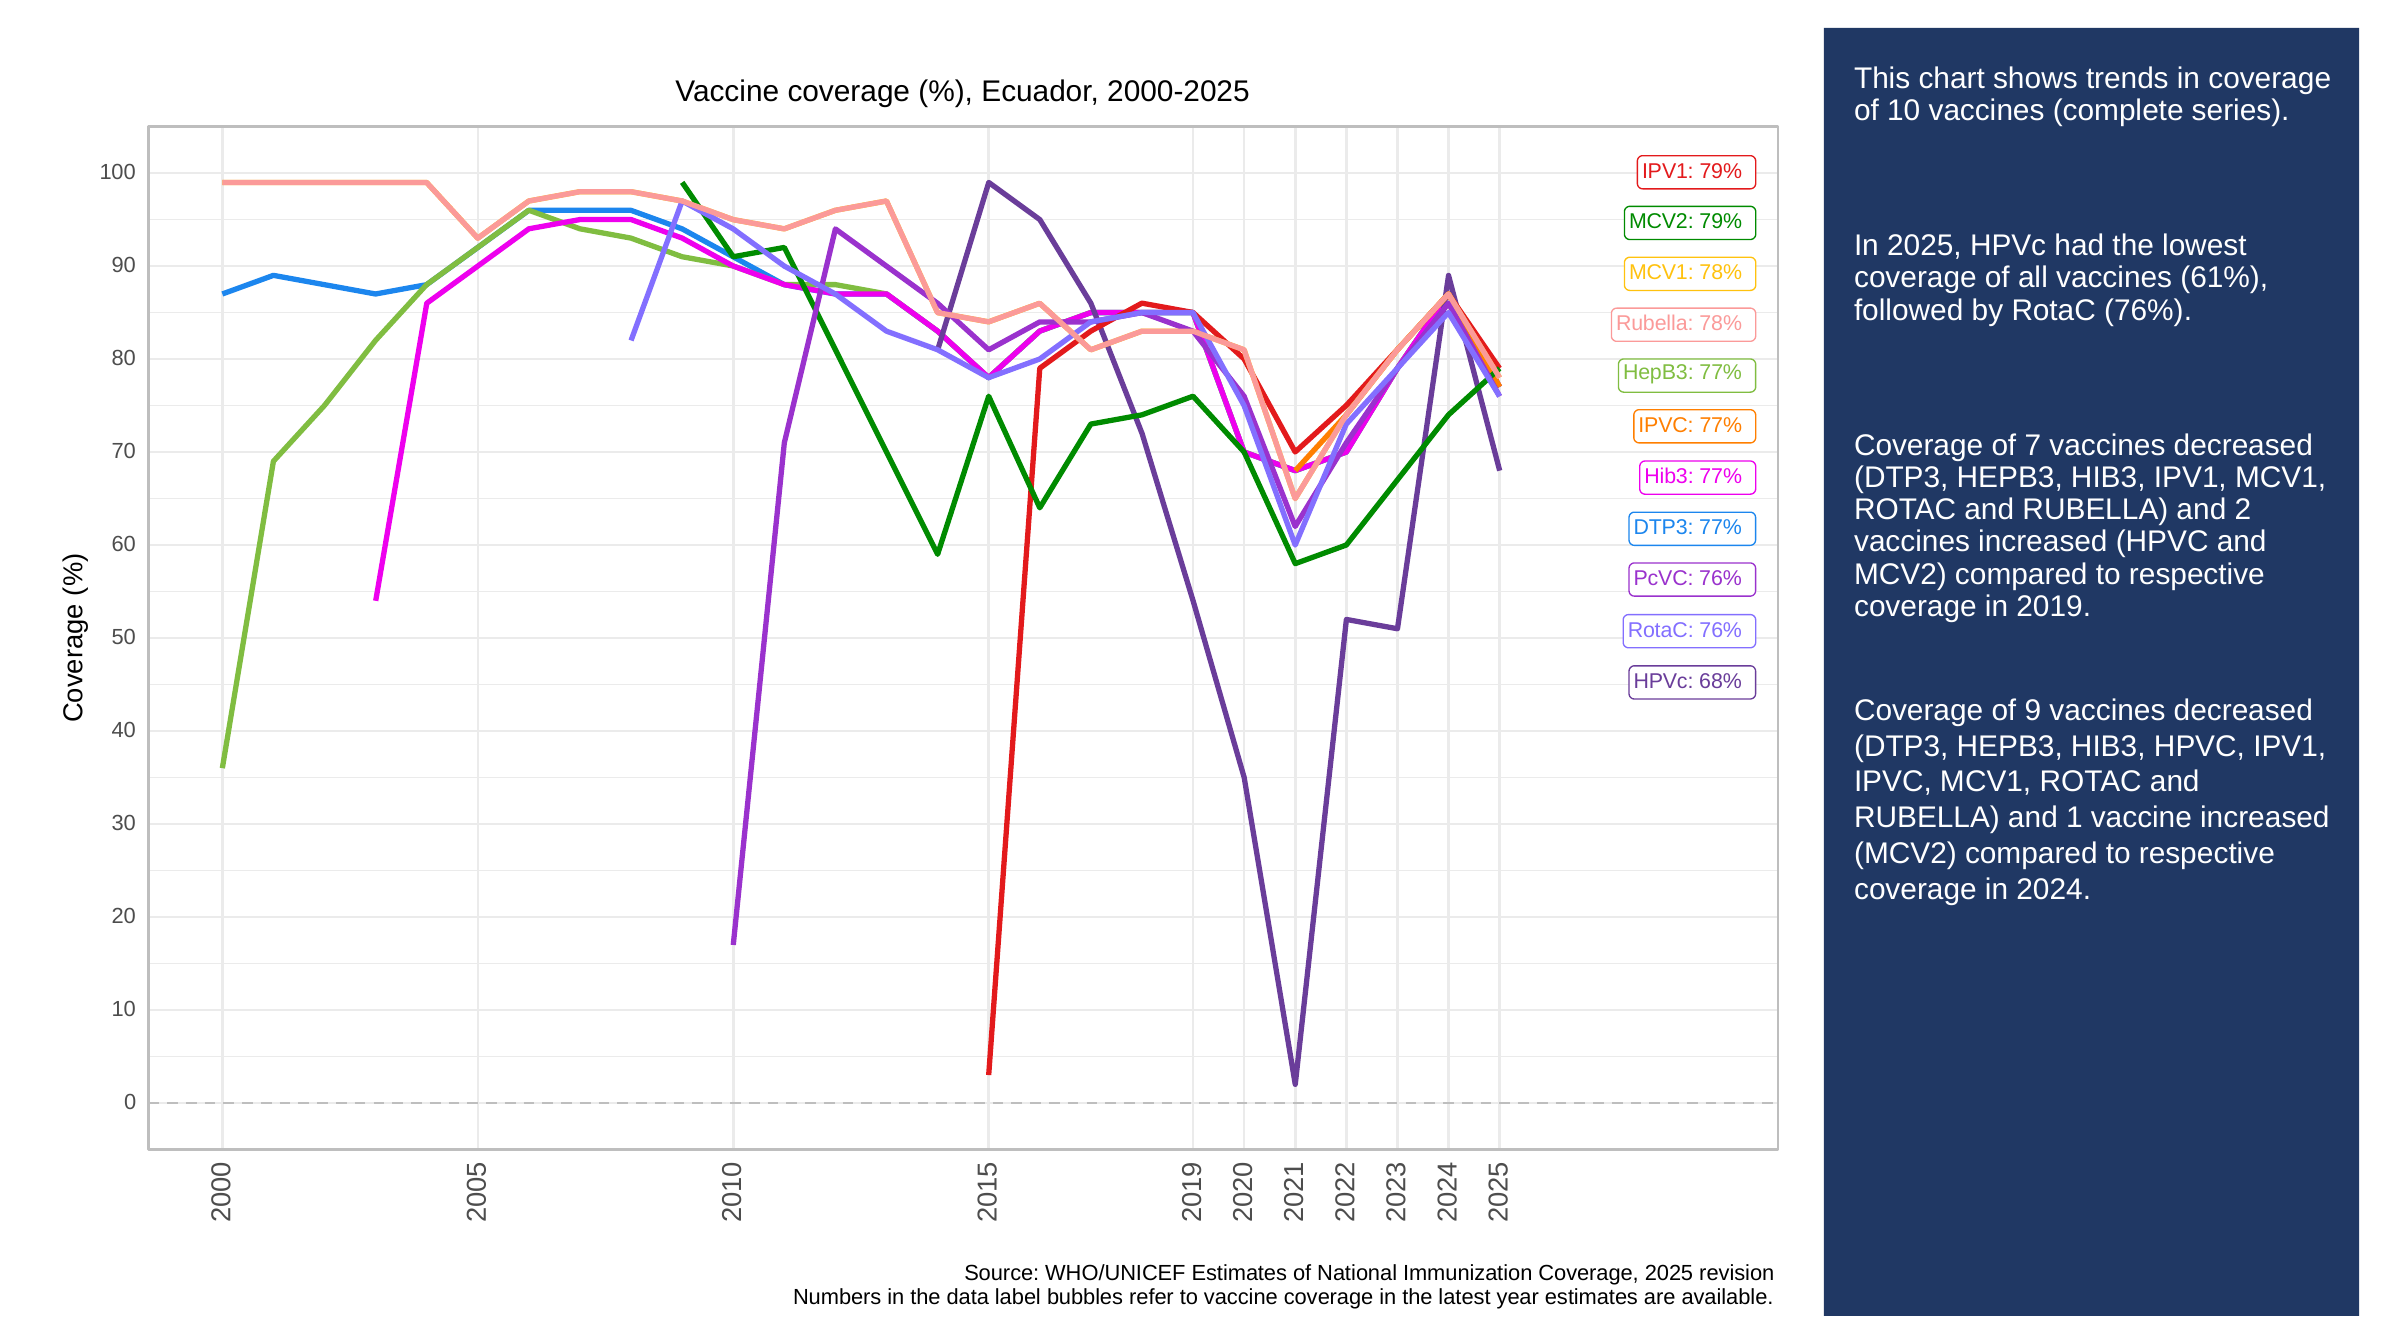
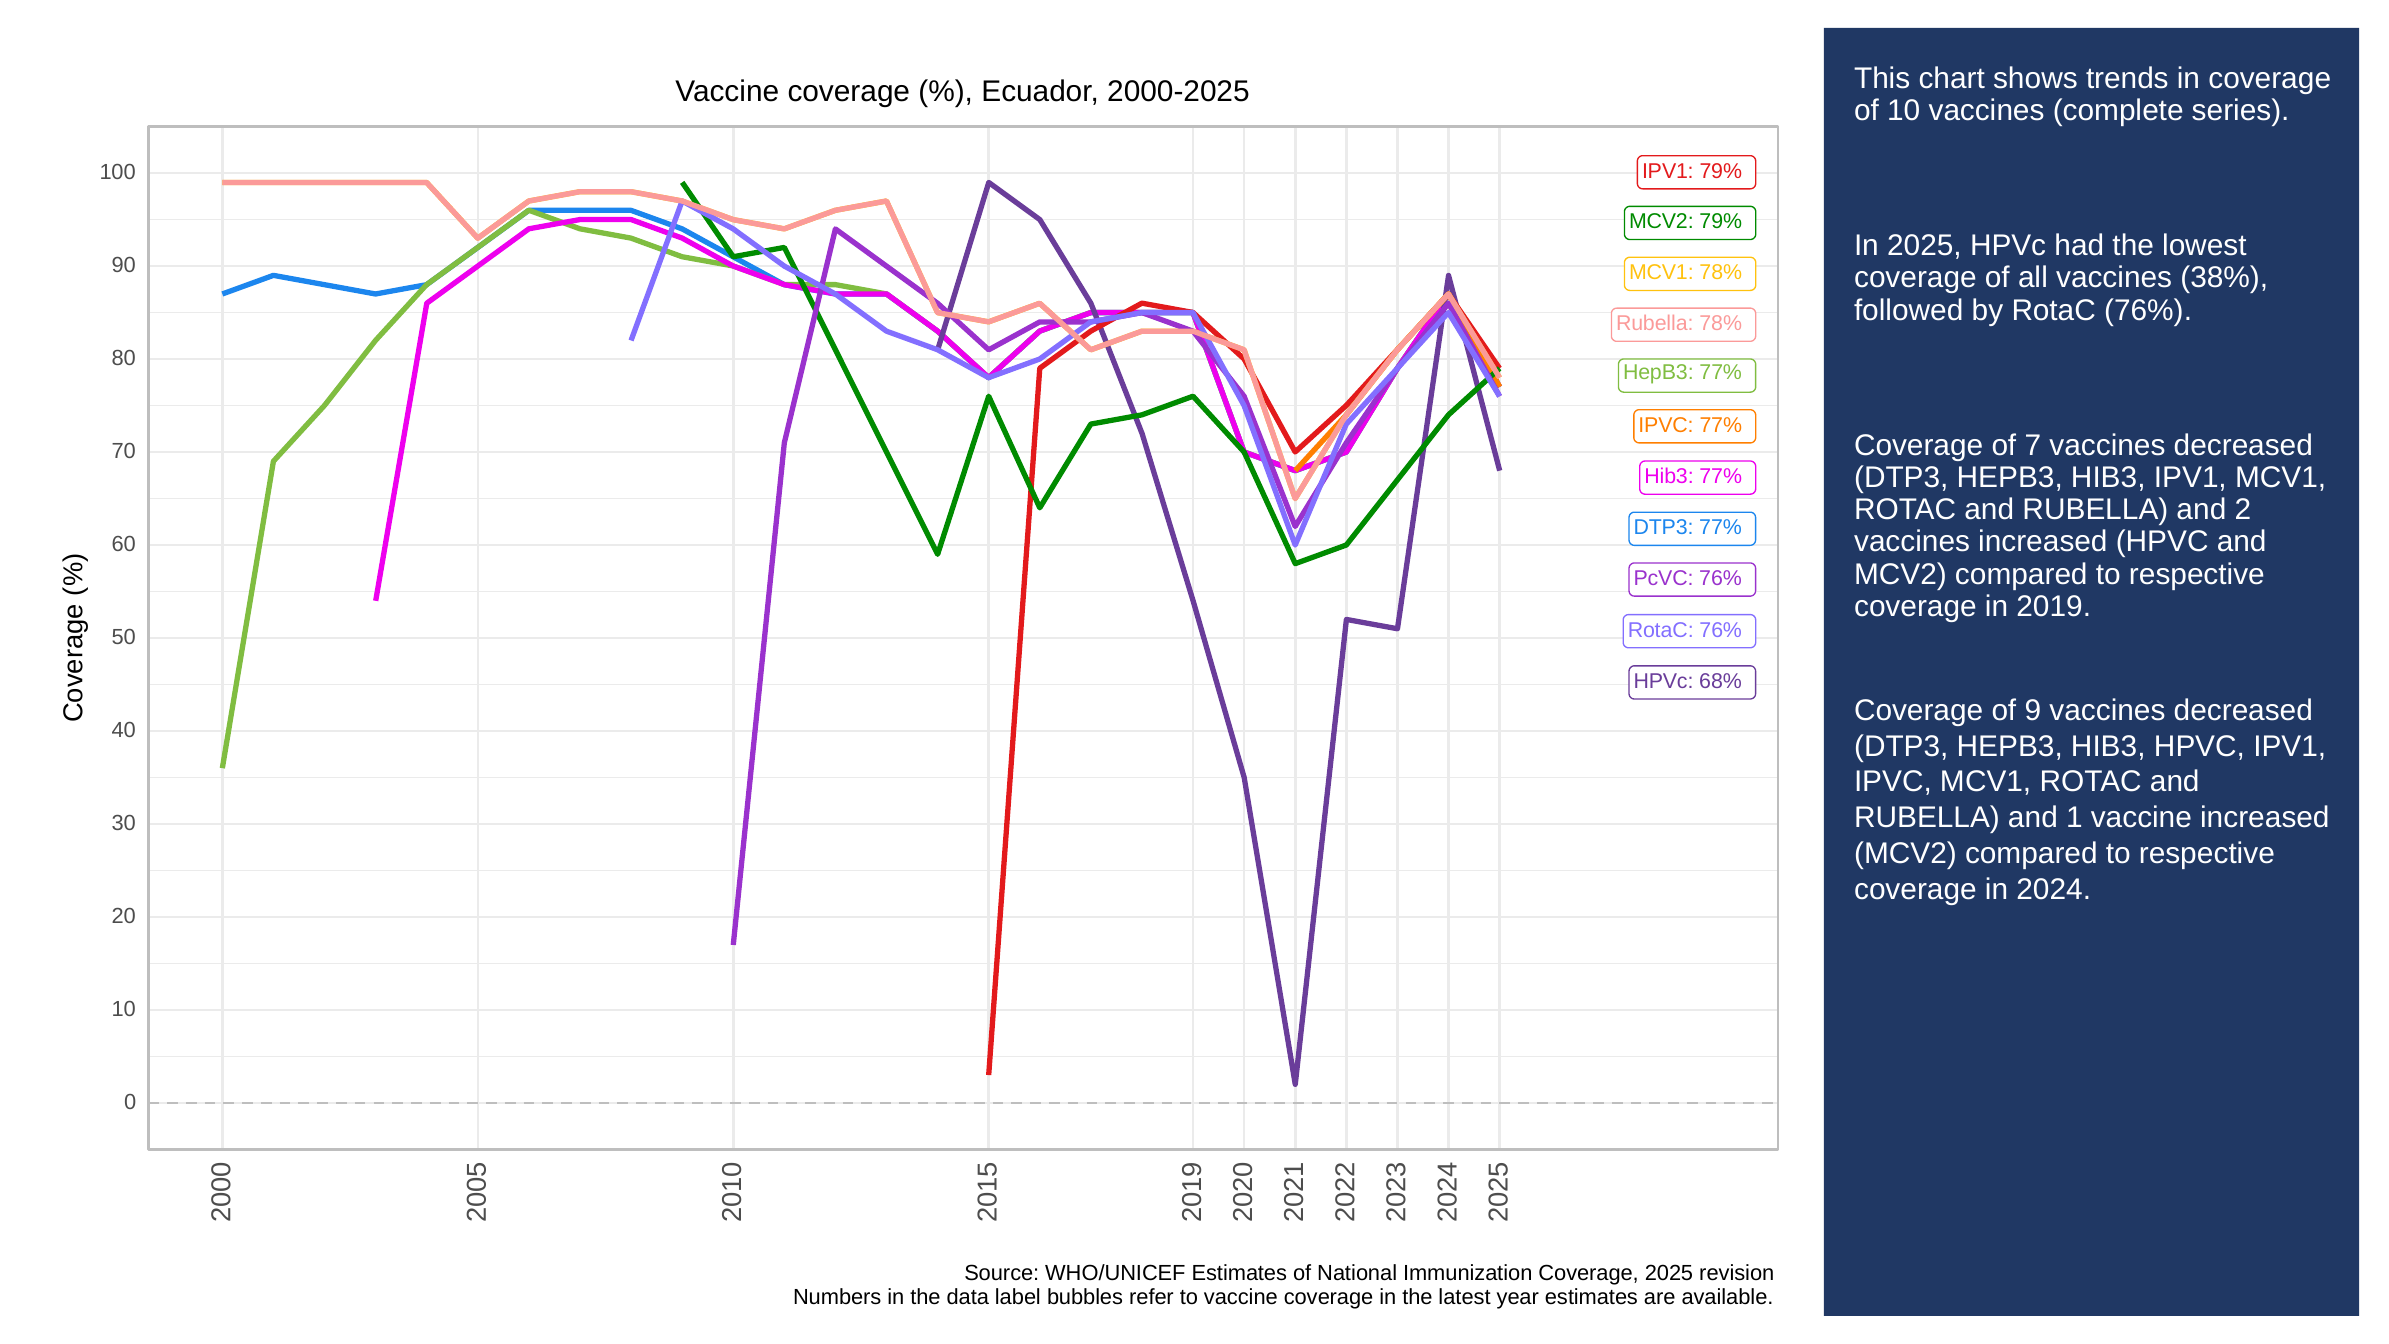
61%: 61% -> 38% (2224, 278)
